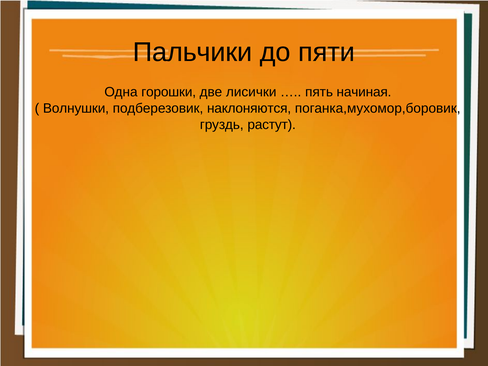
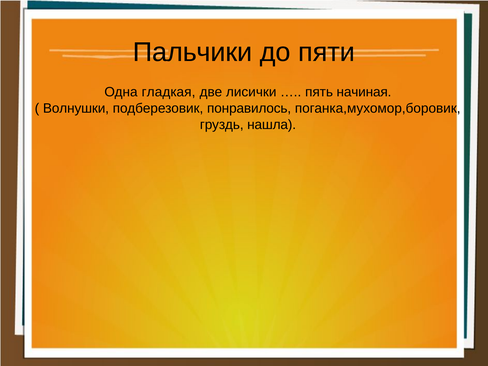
горошки: горошки -> гладкая (169, 92)
наклоняются: наклоняются -> понравилось (249, 108)
растут: растут -> нашла (272, 125)
